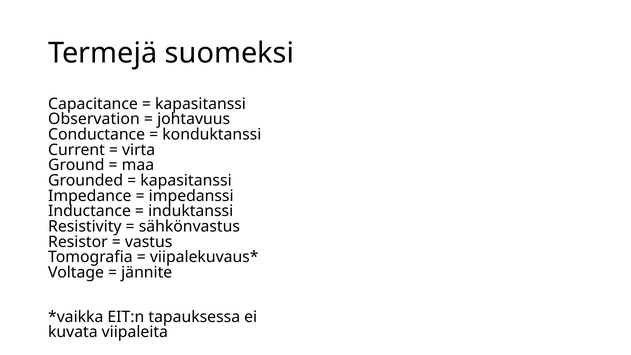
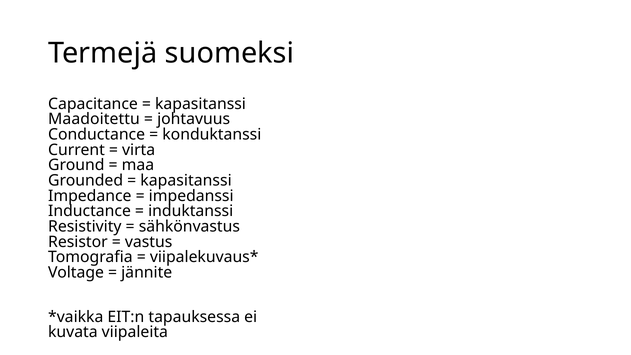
Observation: Observation -> Maadoitettu (94, 119)
